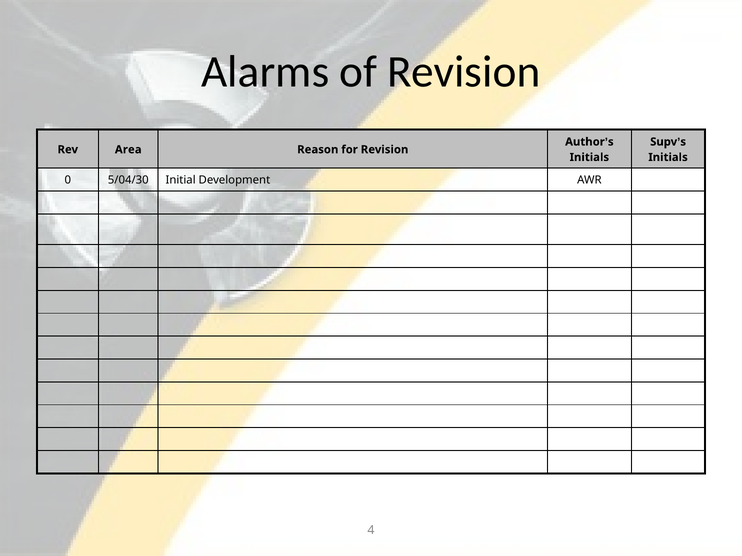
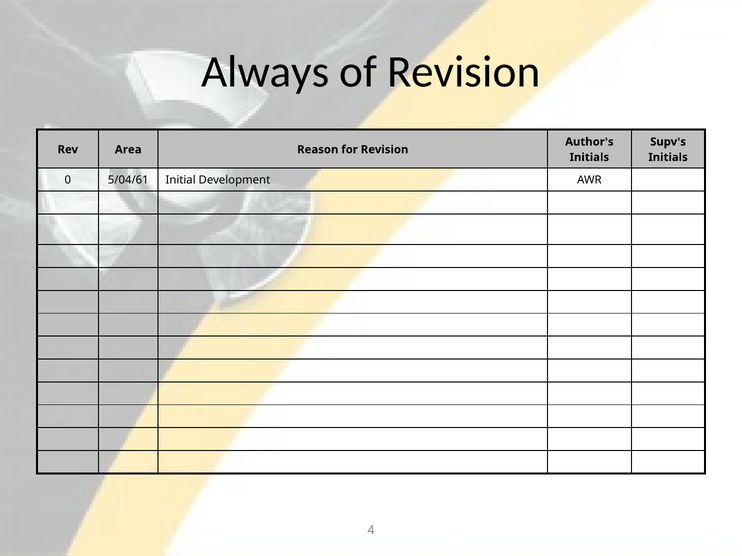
Alarms: Alarms -> Always (265, 72)
5/04/30: 5/04/30 -> 5/04/61 (128, 180)
